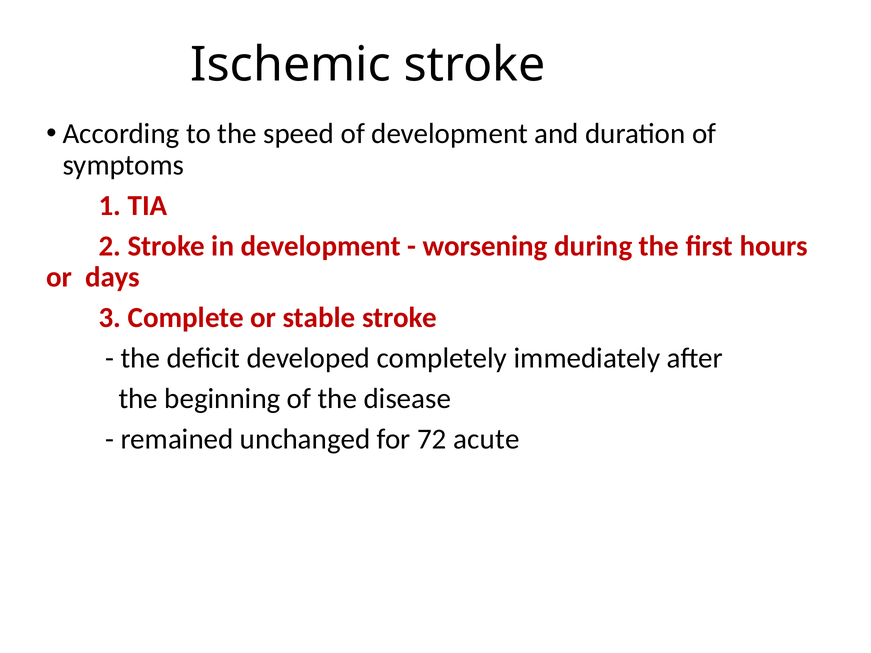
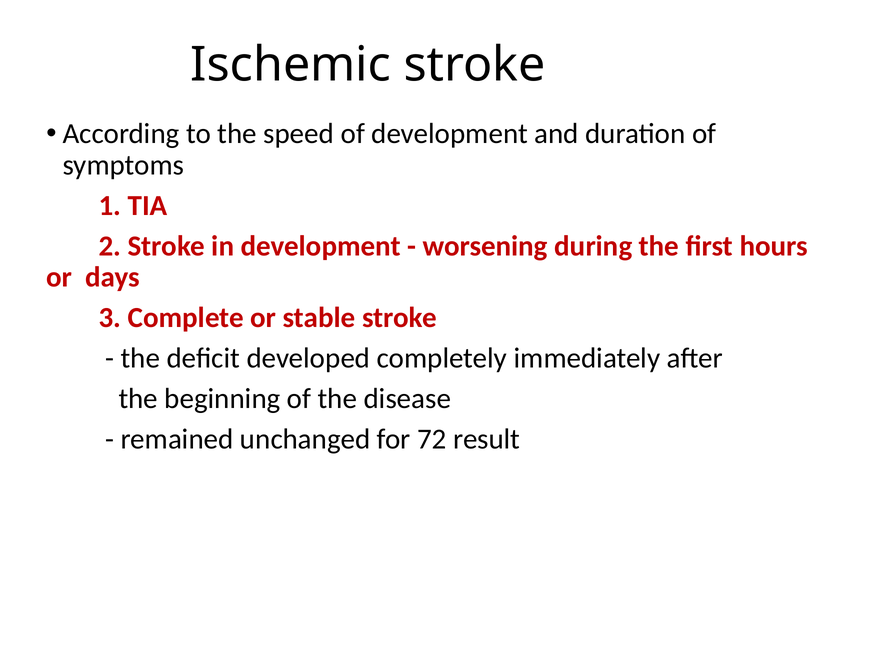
acute: acute -> result (487, 439)
